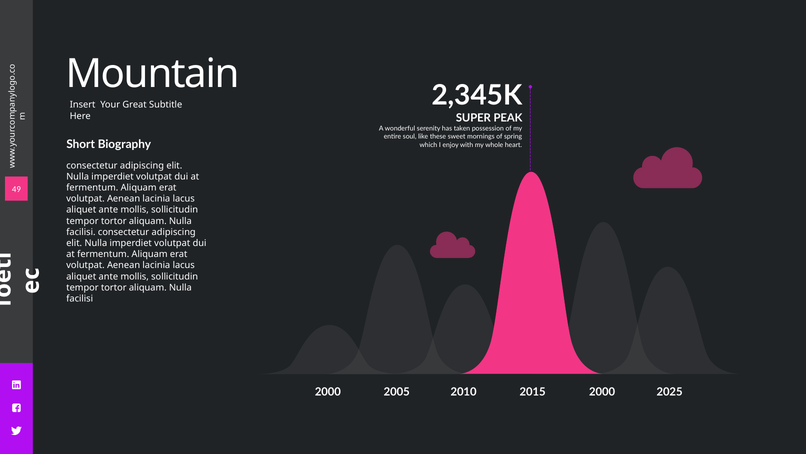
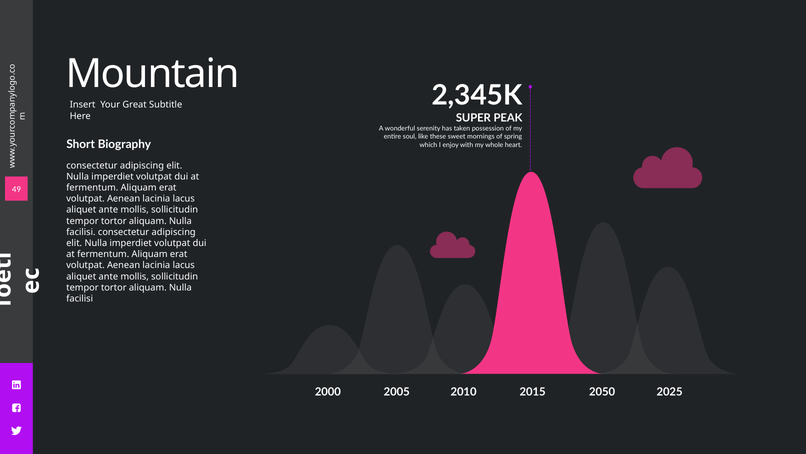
2015 2000: 2000 -> 2050 (602, 392)
